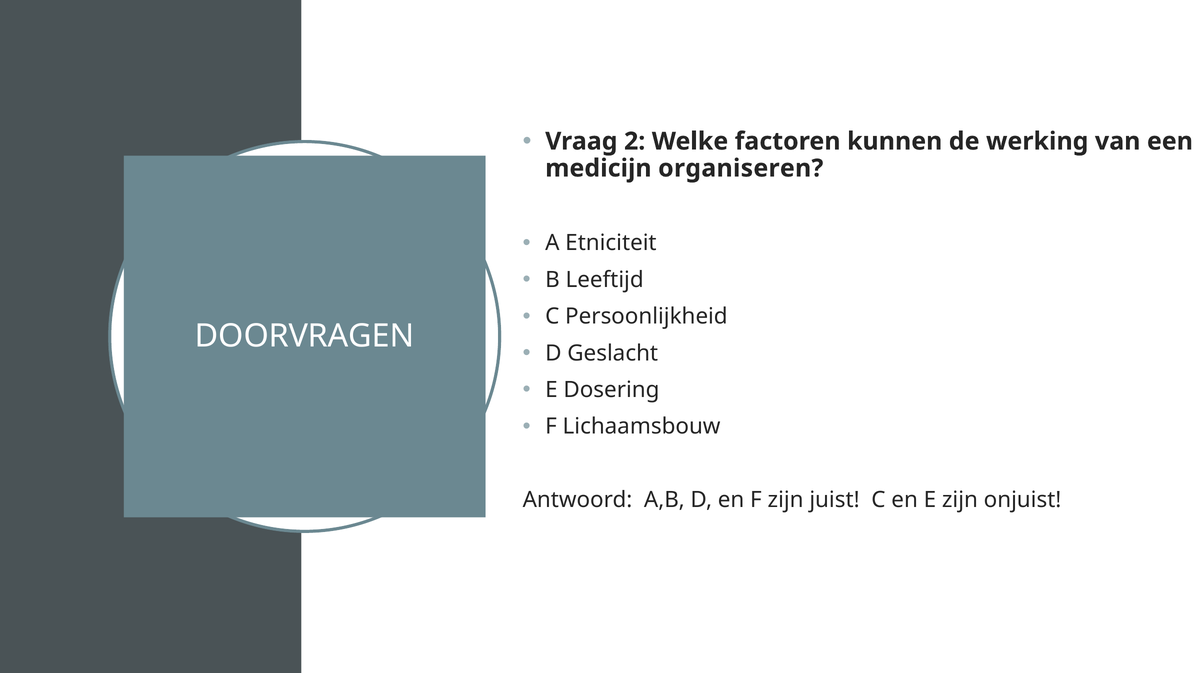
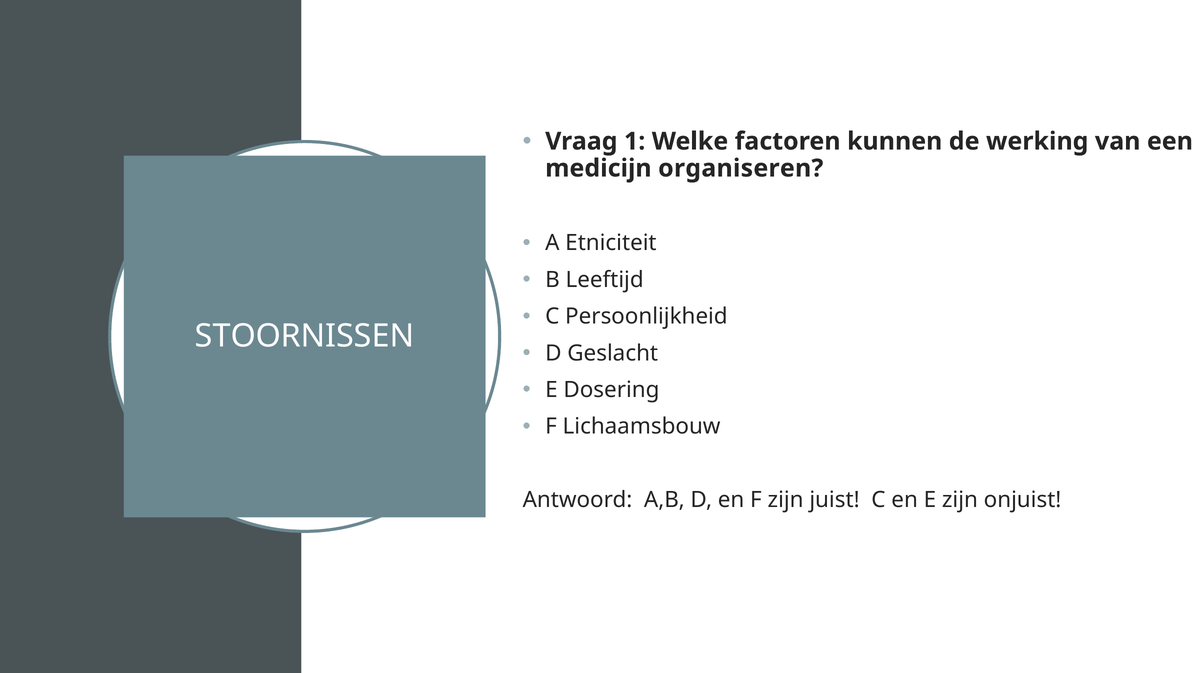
2: 2 -> 1 (635, 141)
DOORVRAGEN: DOORVRAGEN -> STOORNISSEN (305, 336)
